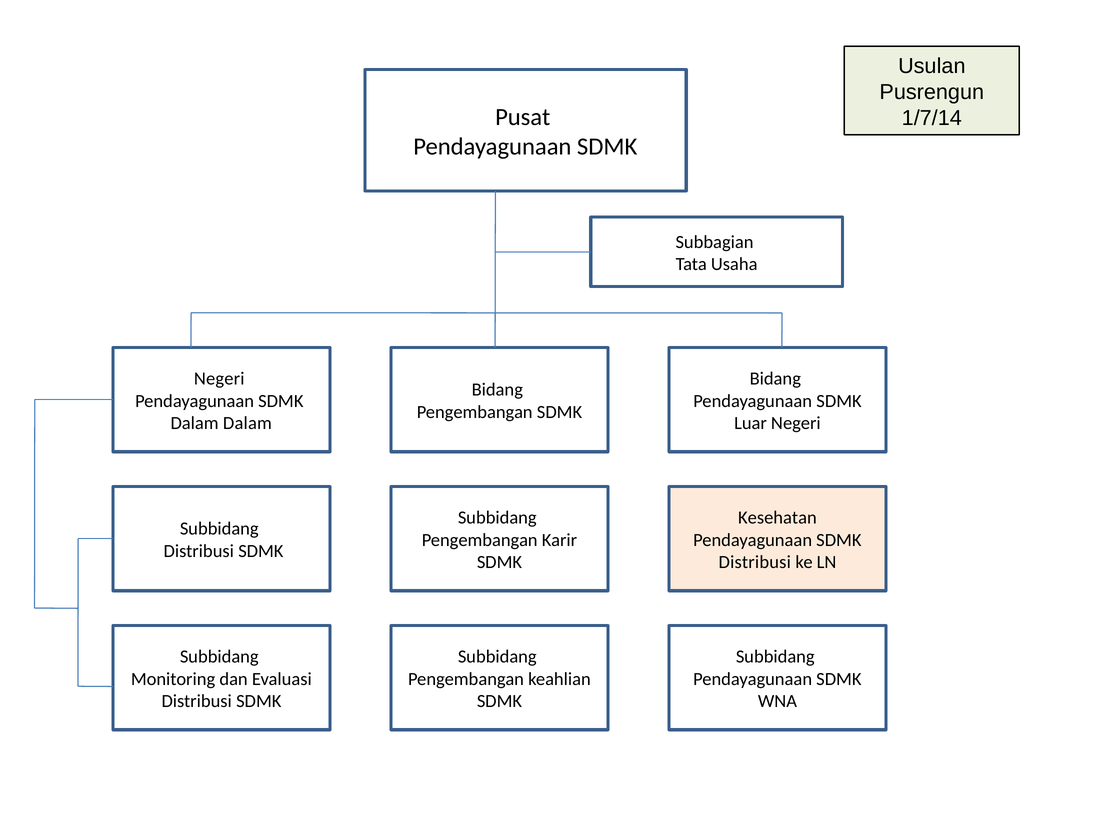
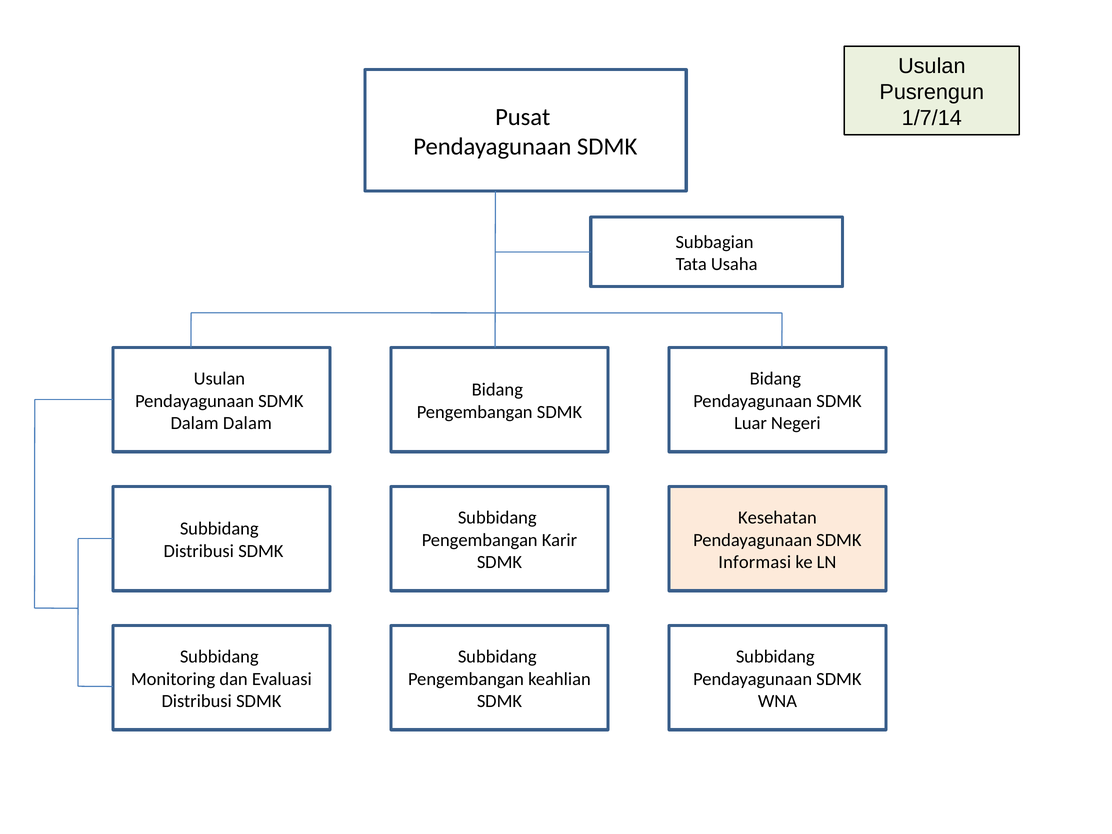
Negeri: Negeri -> Usulan (219, 379)
Distribusi: Distribusi -> Informasi (755, 562)
